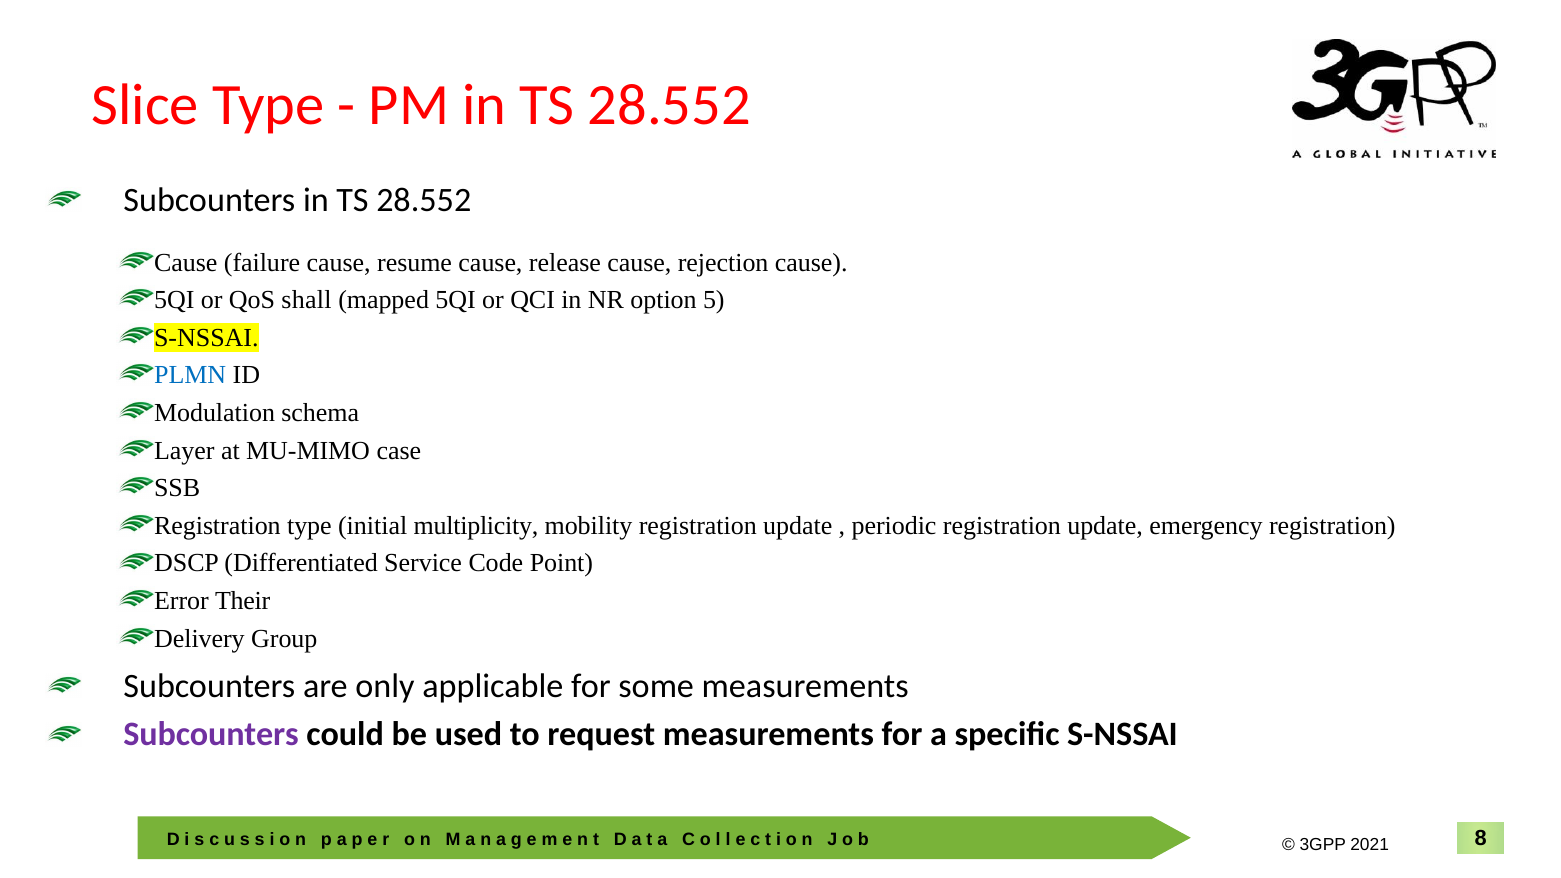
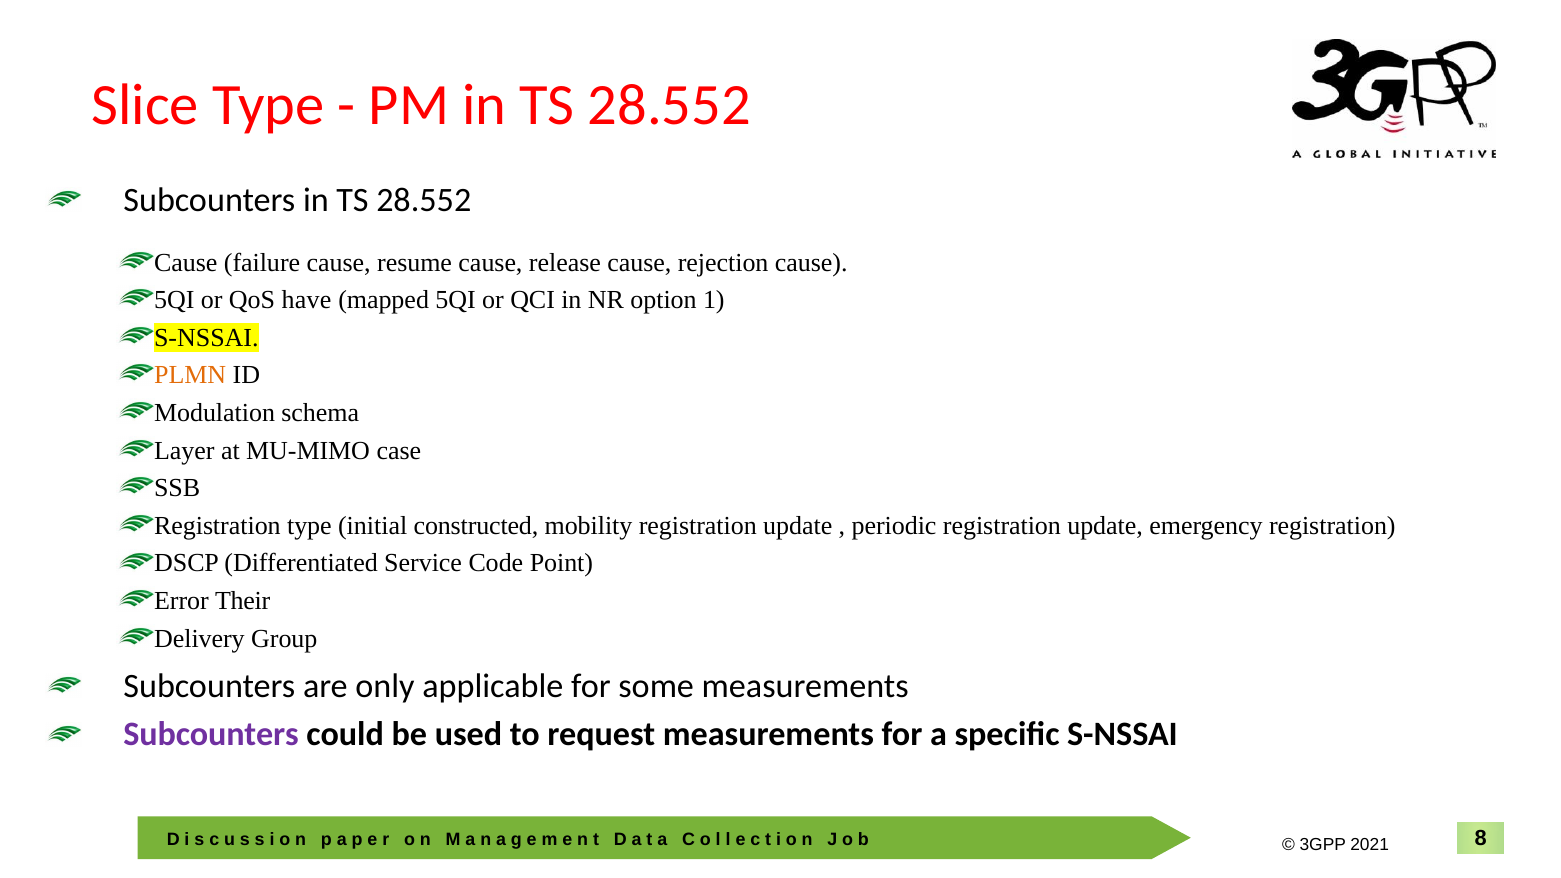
shall: shall -> have (306, 300)
5: 5 -> 1 (714, 300)
PLMN colour: blue -> orange (190, 375)
multiplicity: multiplicity -> constructed (476, 526)
